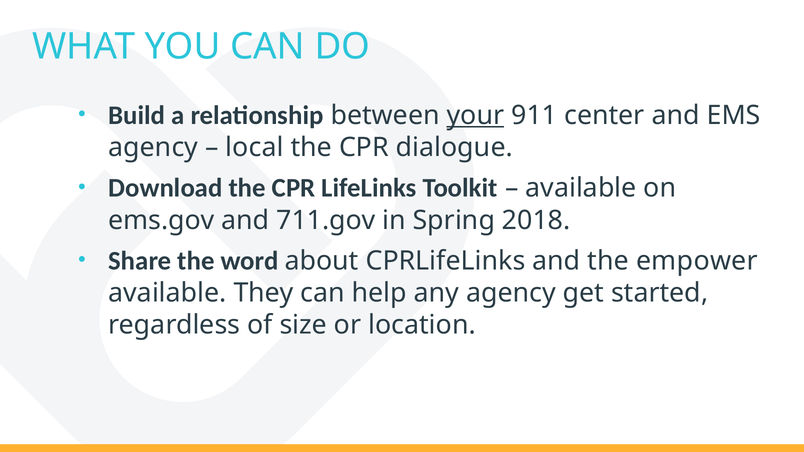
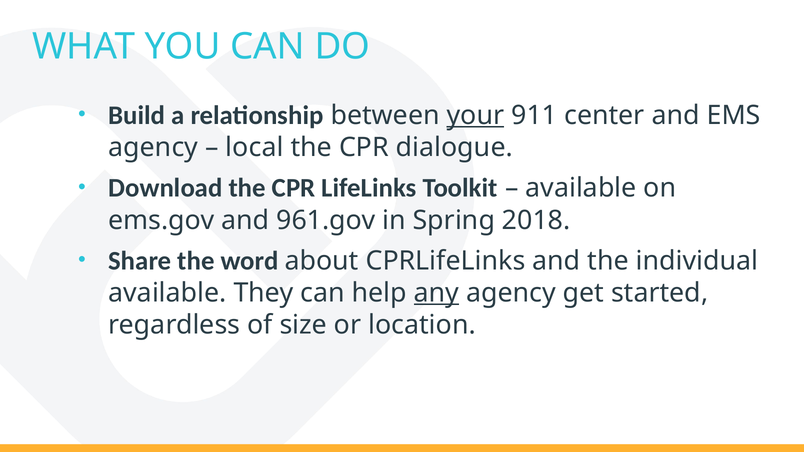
711.gov: 711.gov -> 961.gov (326, 220)
empower: empower -> individual (697, 261)
any underline: none -> present (436, 293)
